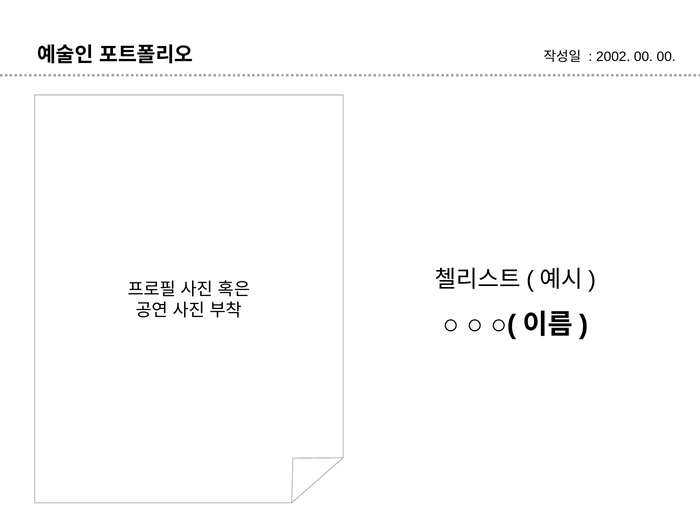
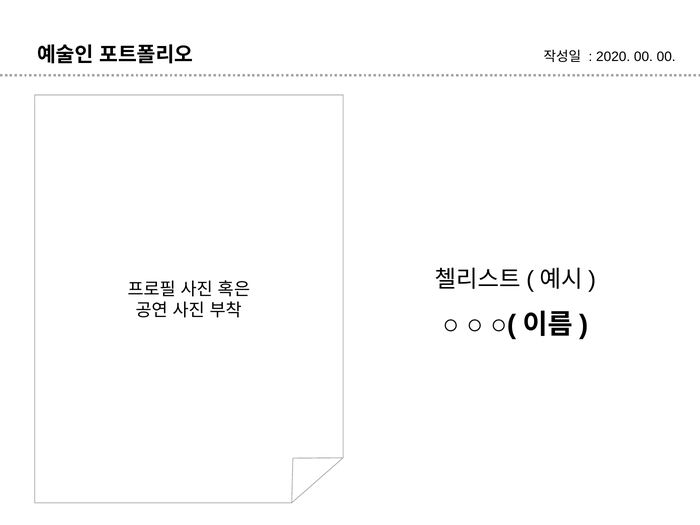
2002: 2002 -> 2020 (613, 57)
